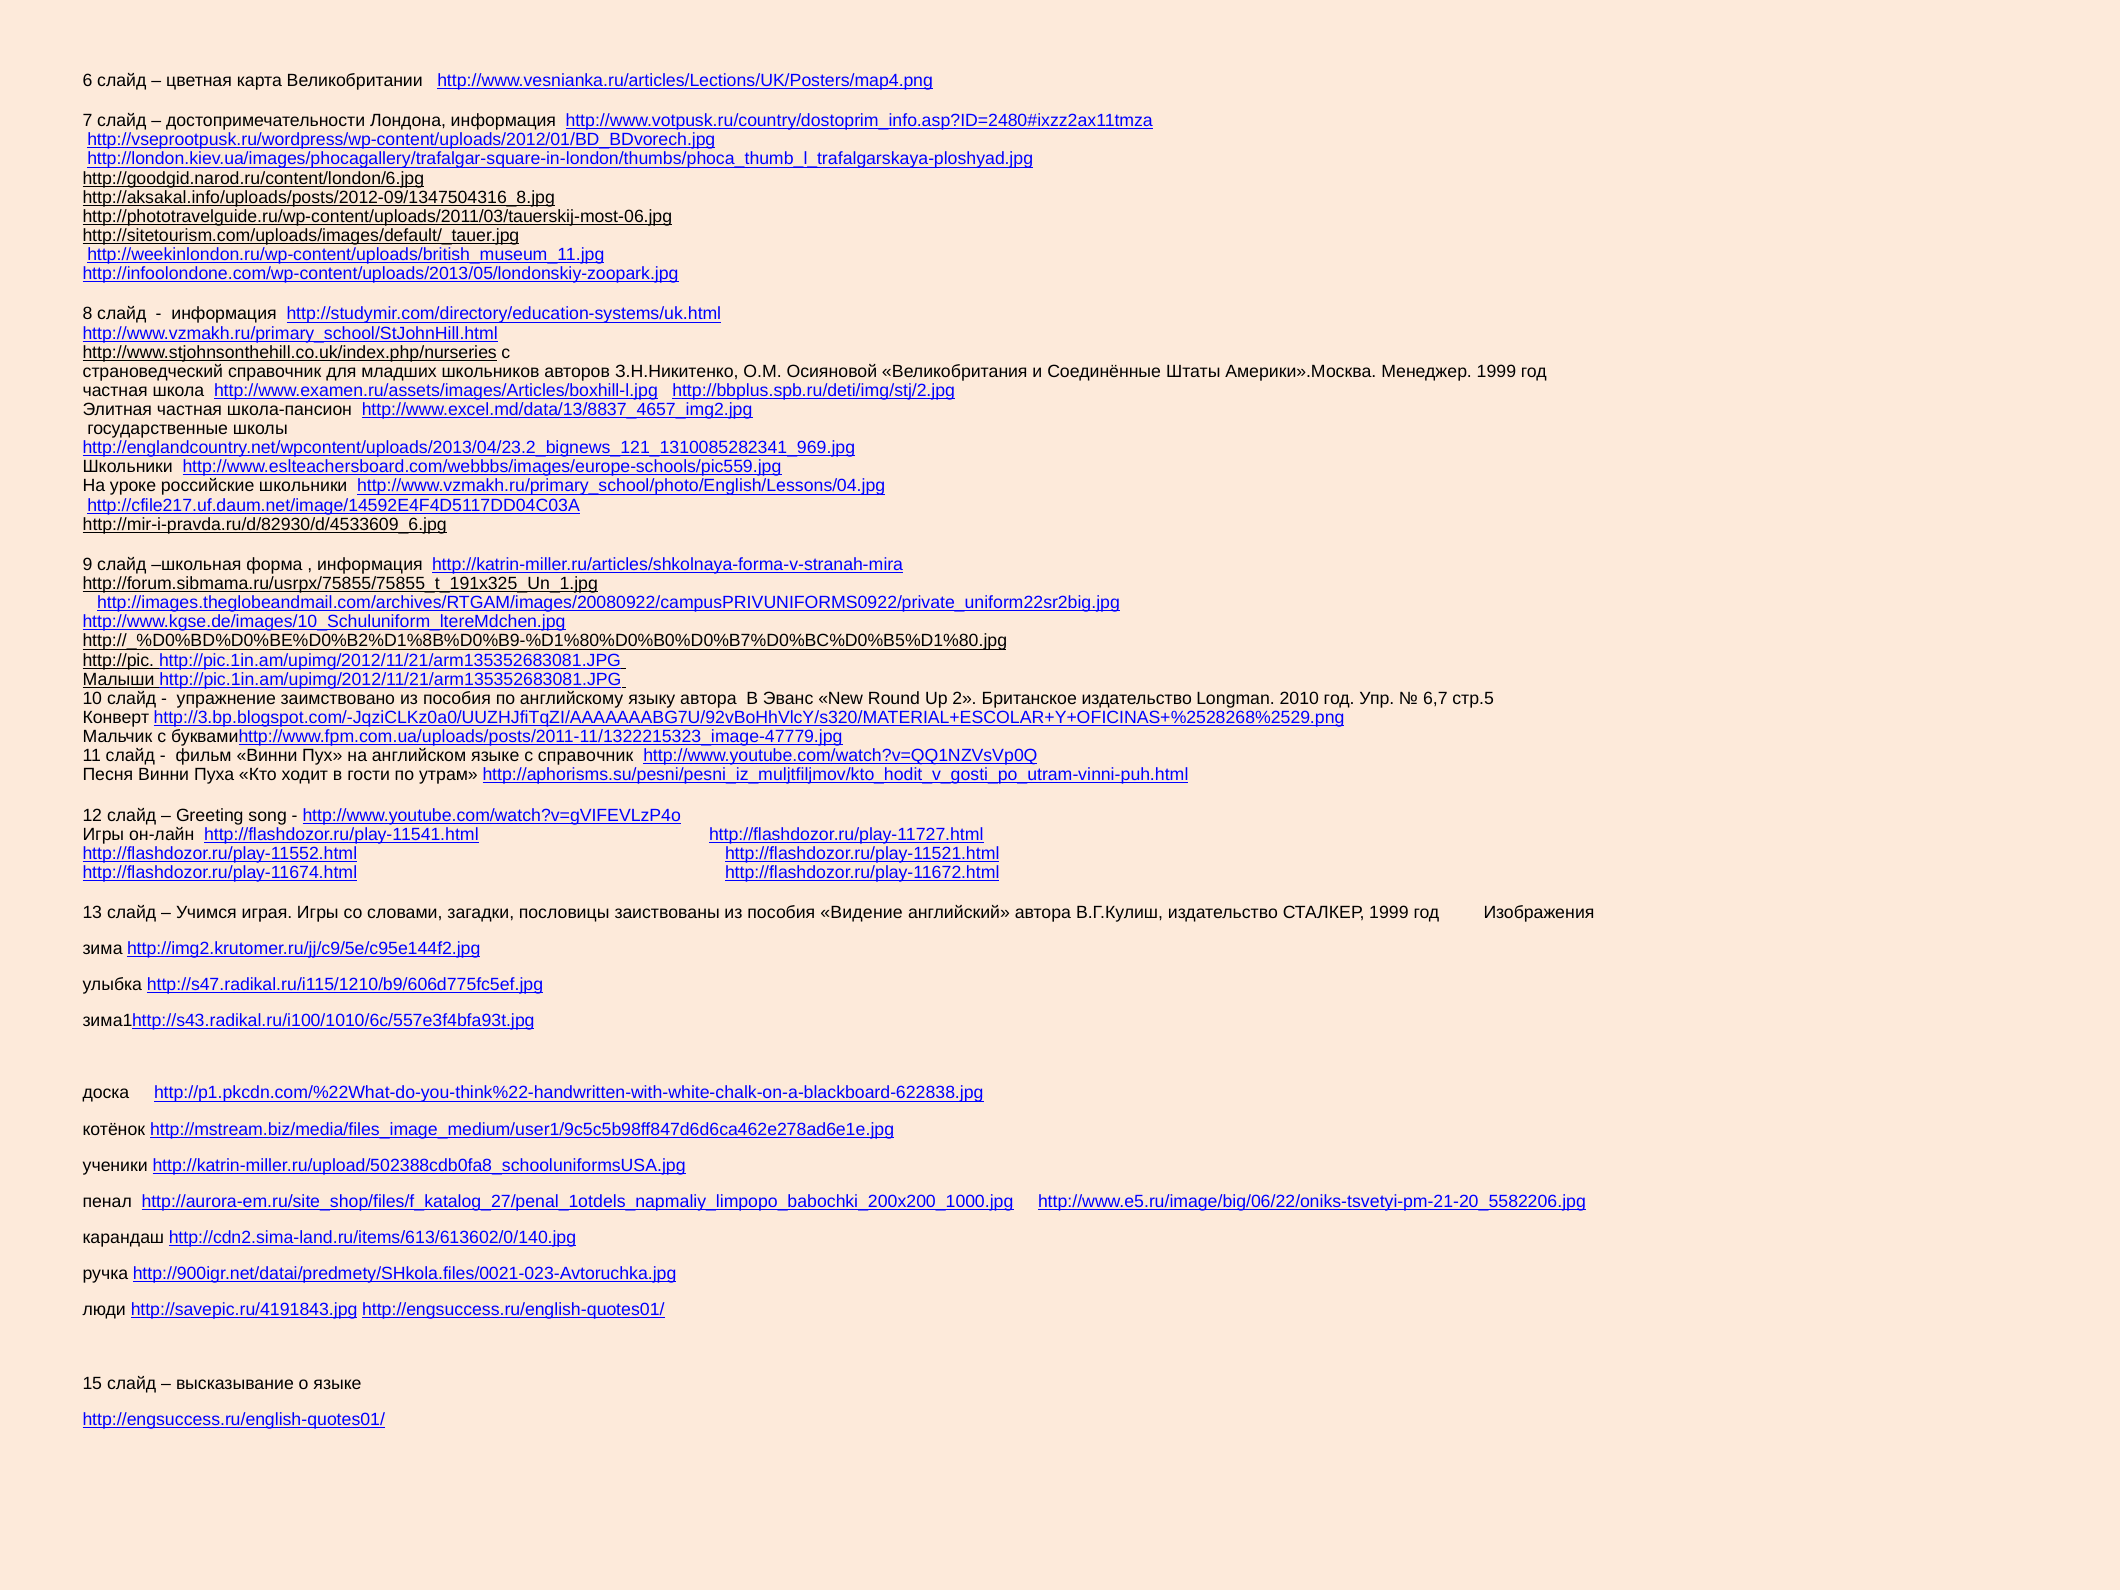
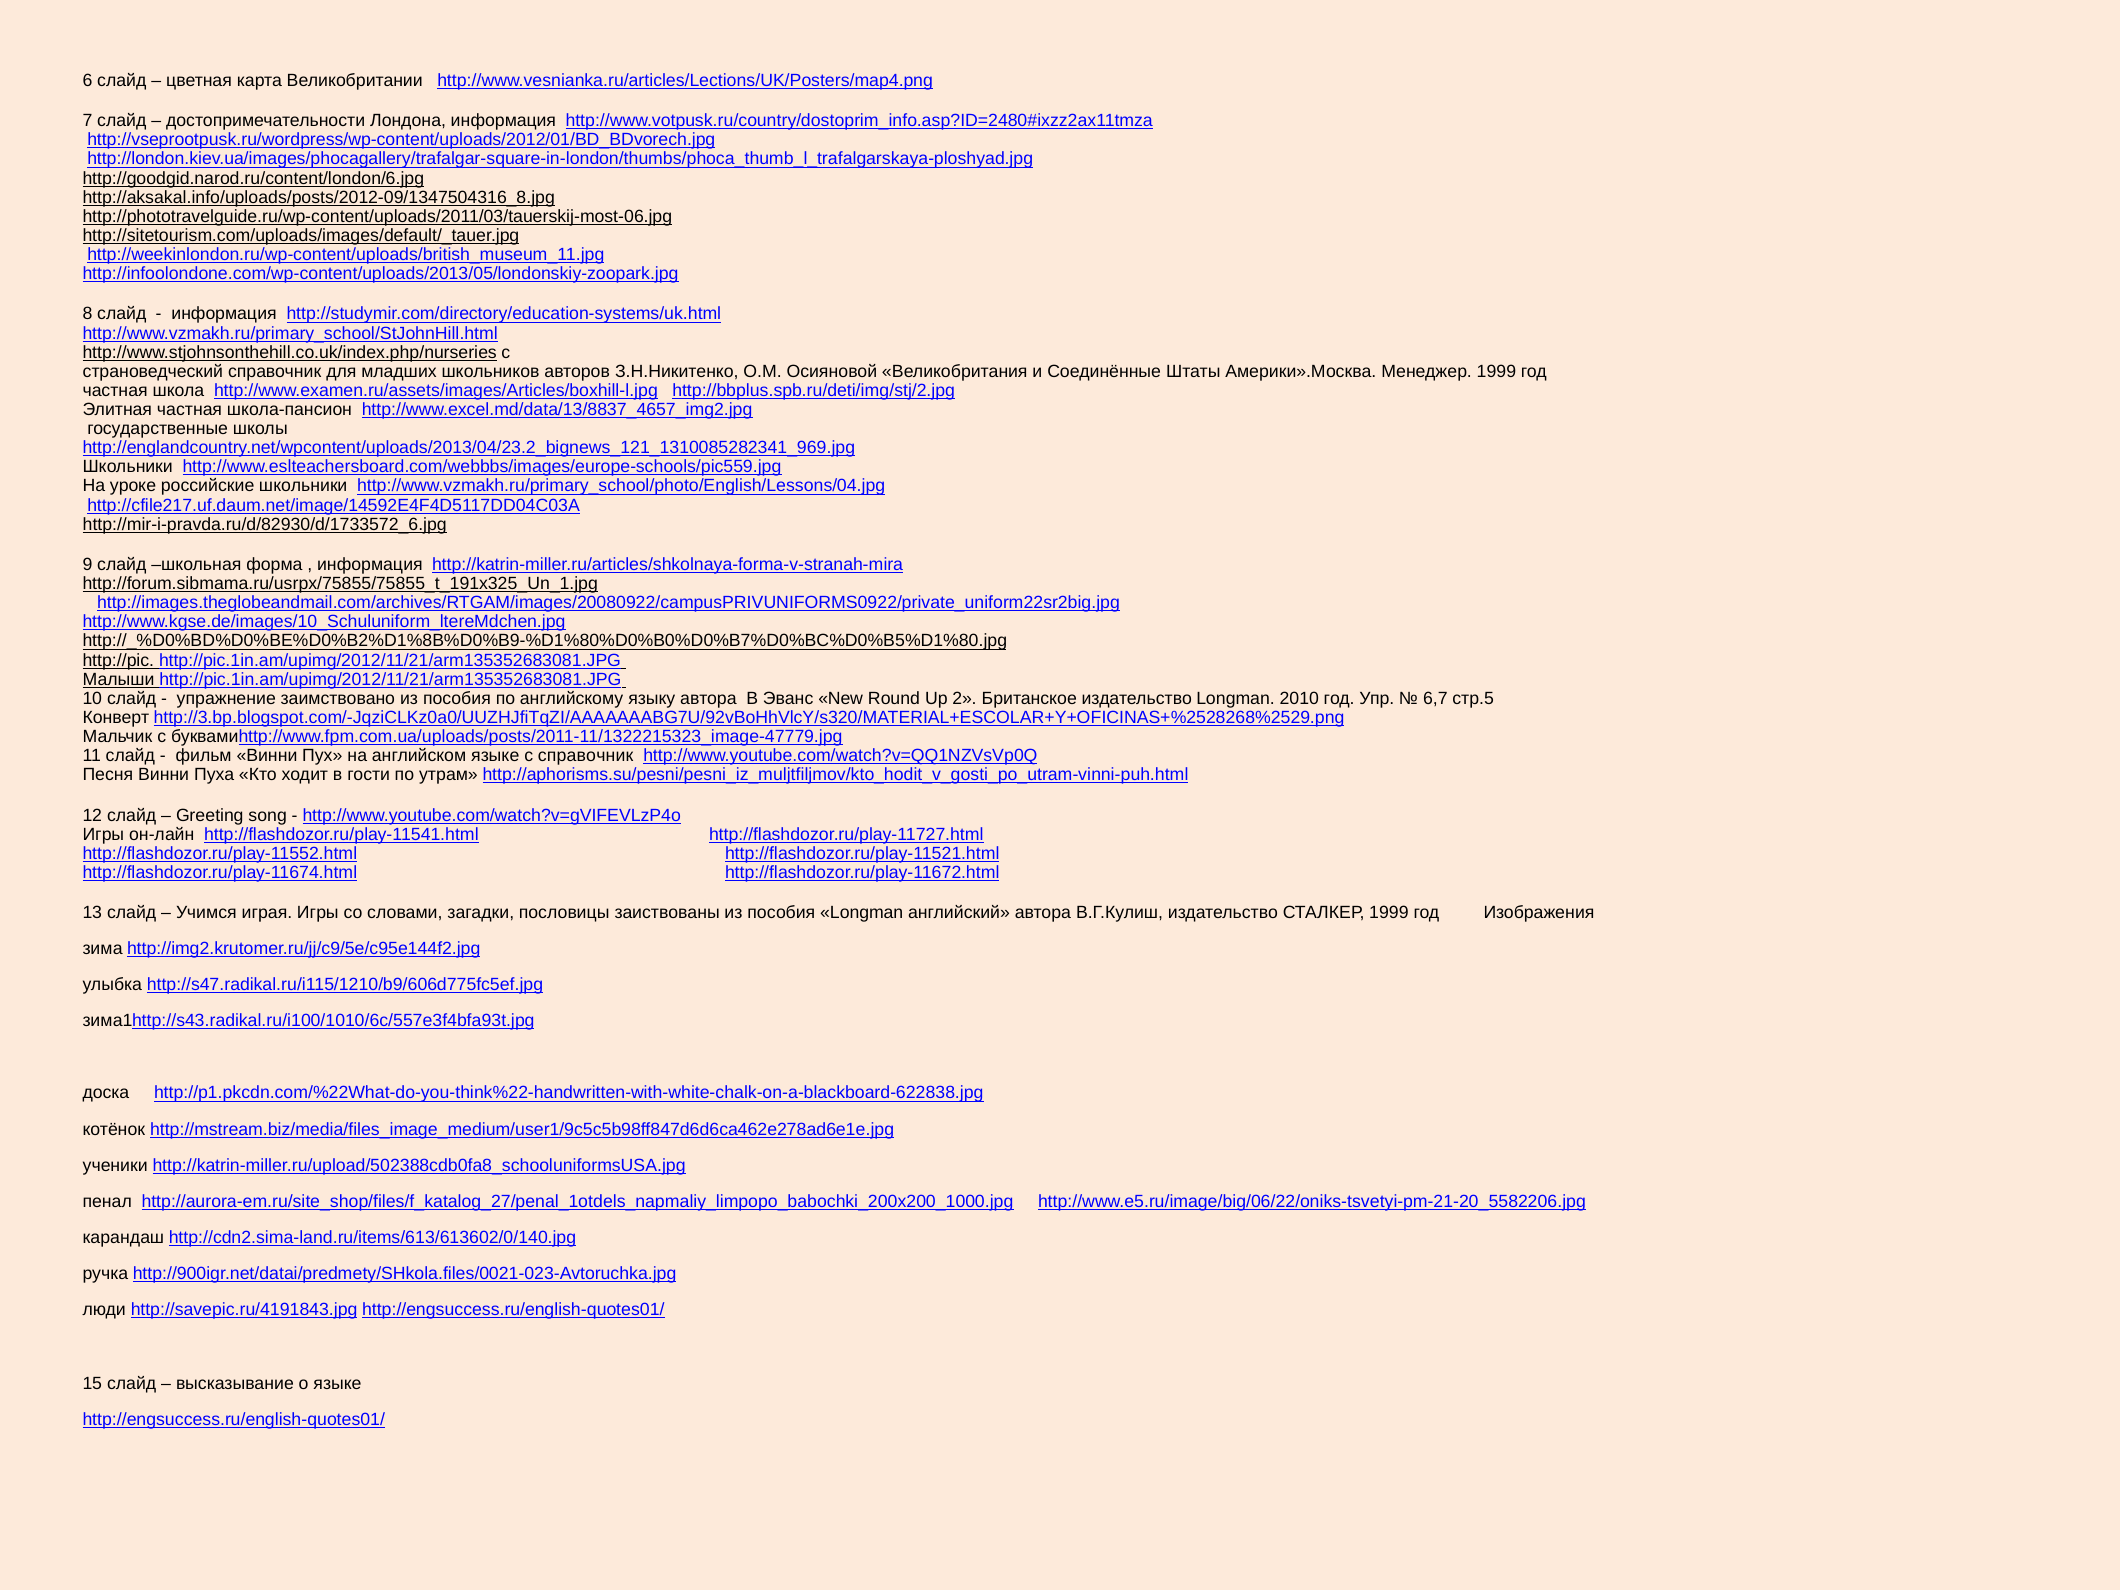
http://mir-i-pravda.ru/d/82930/d/4533609_6.jpg: http://mir-i-pravda.ru/d/82930/d/4533609_6.jpg -> http://mir-i-pravda.ru/d/82930/d/1733572_6.jpg (265, 524)
пособия Видение: Видение -> Longman (862, 913)
